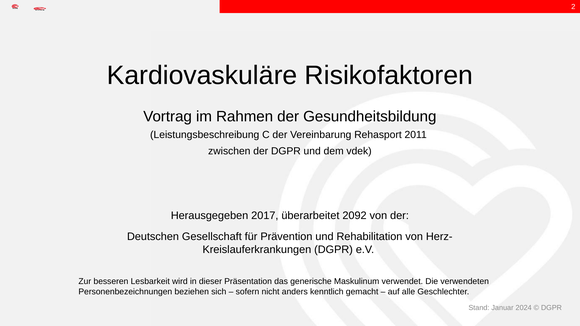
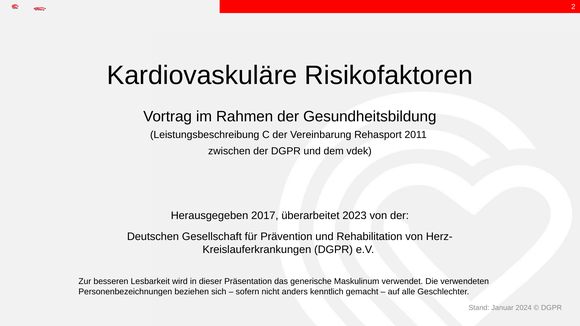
2092: 2092 -> 2023 (355, 216)
